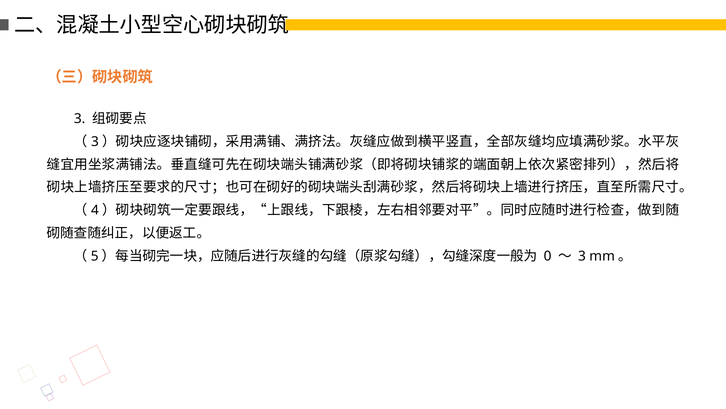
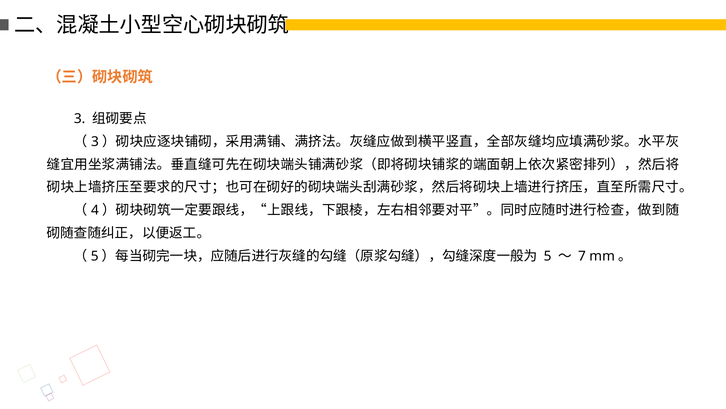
0: 0 -> 5 (548, 256)
3: 3 -> 7 (582, 256)
